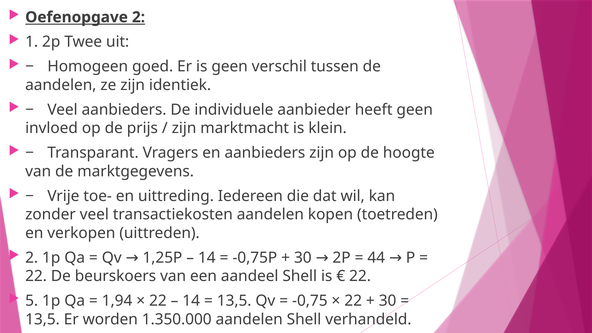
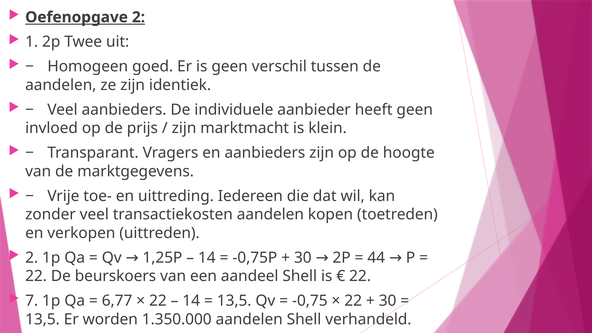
5: 5 -> 7 (32, 301)
1,94: 1,94 -> 6,77 (117, 301)
